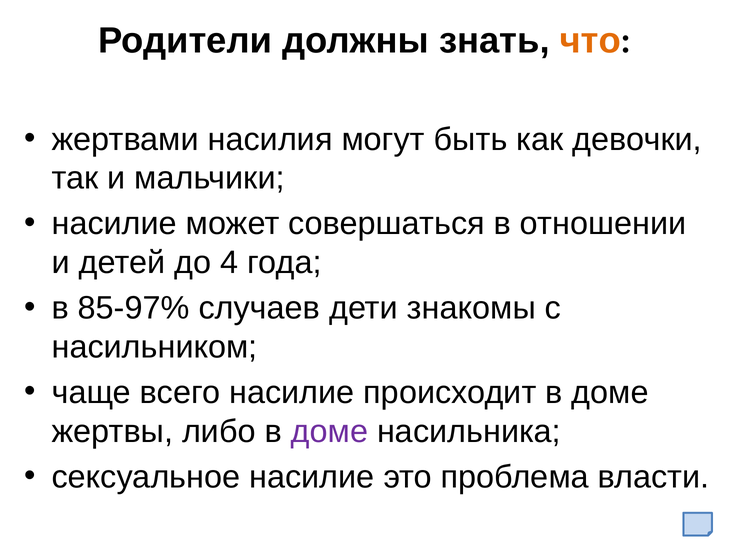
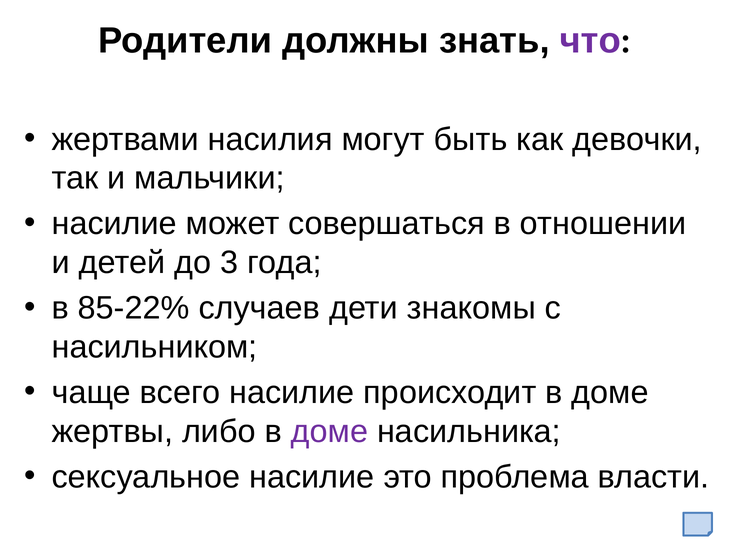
что colour: orange -> purple (590, 40)
4: 4 -> 3 (229, 263)
85-97%: 85-97% -> 85-22% (134, 308)
